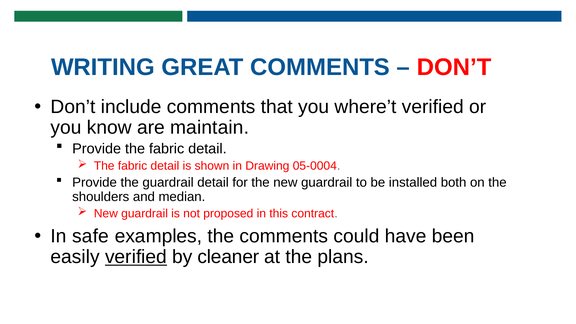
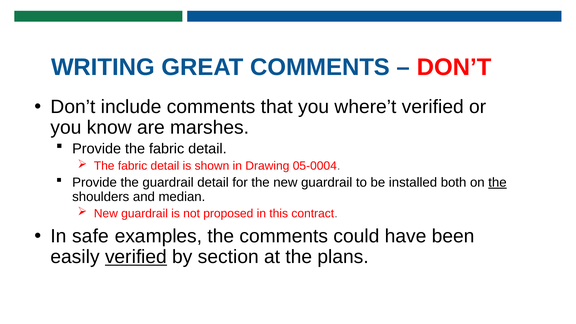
maintain: maintain -> marshes (210, 128)
the underline: none -> present (497, 183)
cleaner: cleaner -> section (228, 257)
